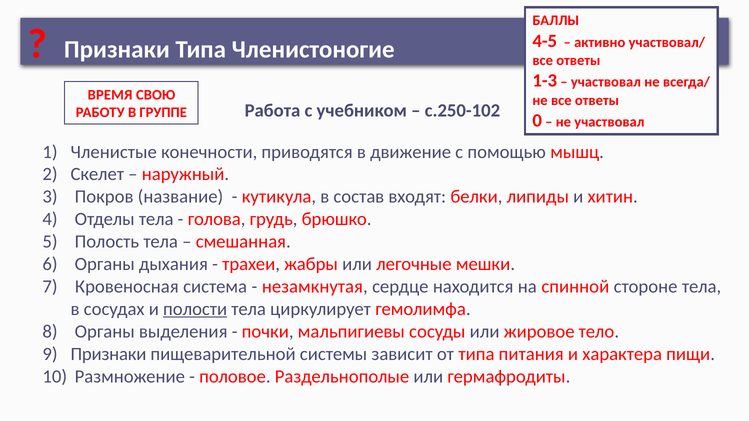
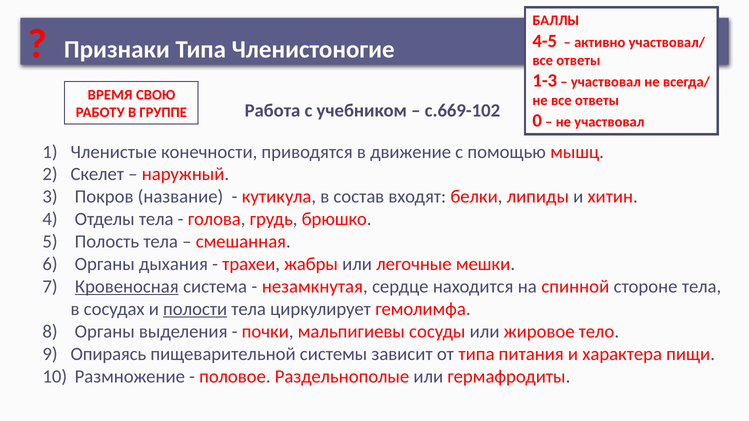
с.250-102: с.250-102 -> с.669-102 (462, 111)
Кровеносная underline: none -> present (127, 287)
Признаки: Признаки -> Опираясь (108, 354)
